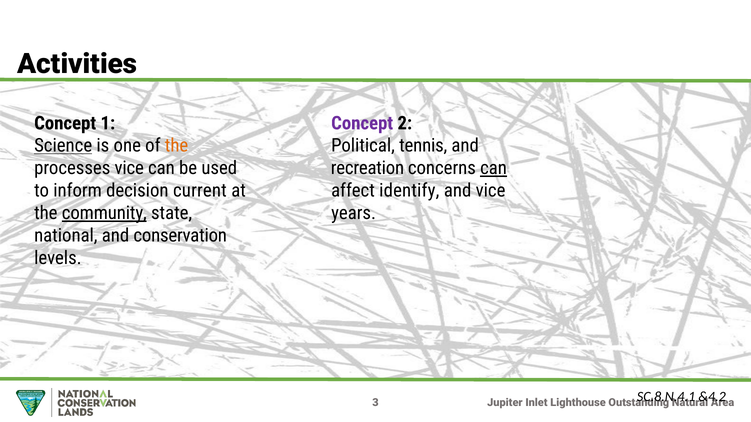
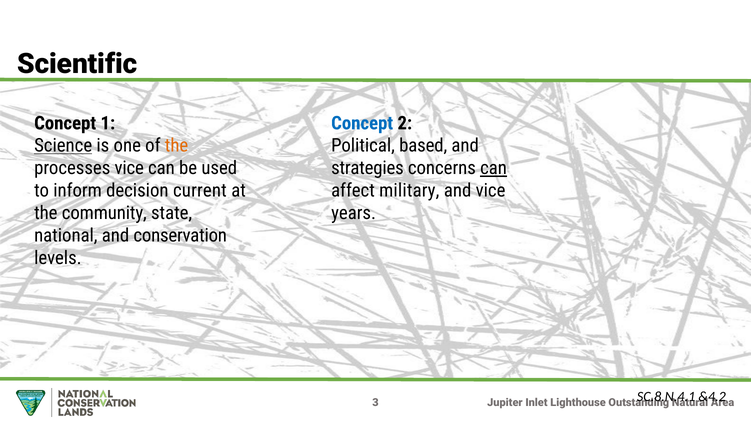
Activities: Activities -> Scientific (77, 64)
Concept colour: purple -> blue (362, 123)
tennis: tennis -> based (423, 146)
recreation: recreation -> strategies (367, 168)
identify: identify -> military (409, 191)
community underline: present -> none (104, 213)
